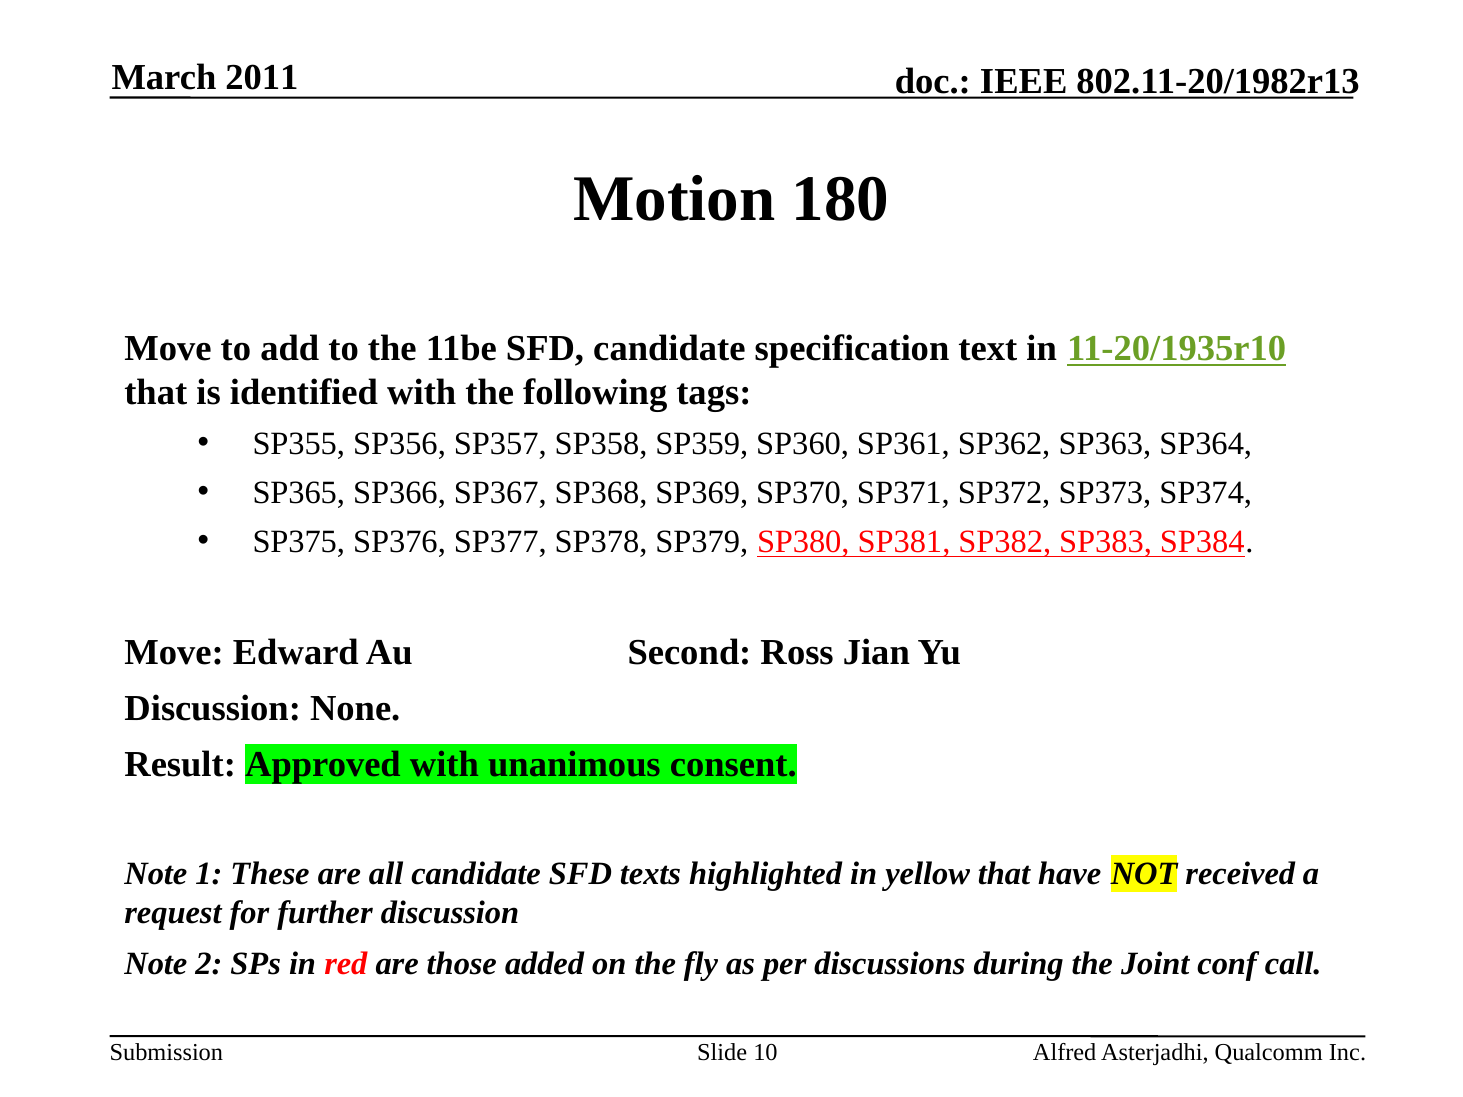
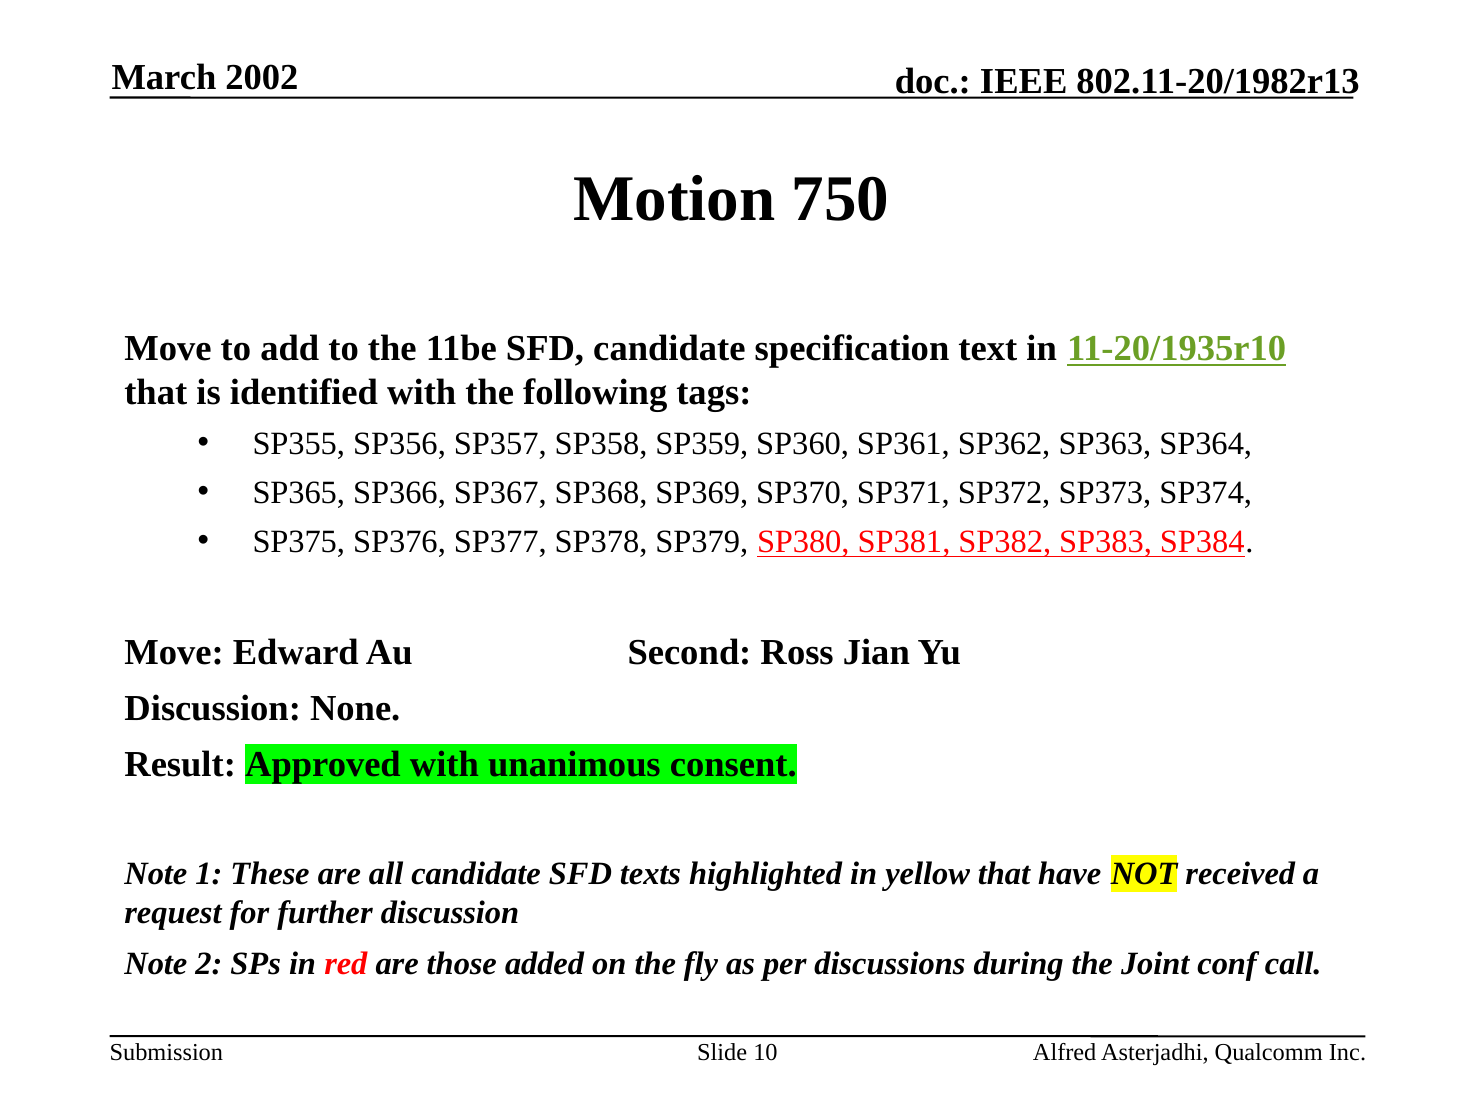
2011: 2011 -> 2002 (262, 78)
180: 180 -> 750 (840, 199)
